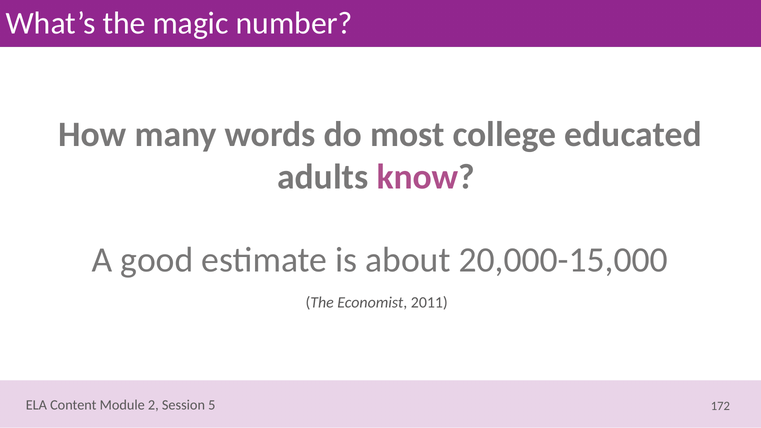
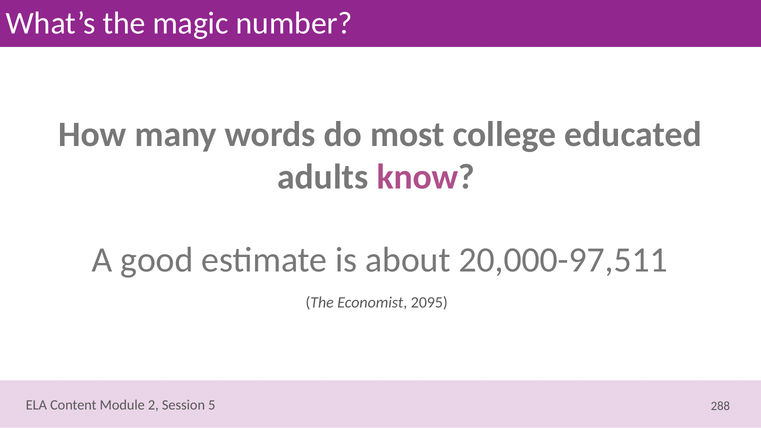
20,000-15,000: 20,000-15,000 -> 20,000-97,511 (563, 260)
2011: 2011 -> 2095 (429, 303)
172: 172 -> 288 (720, 406)
